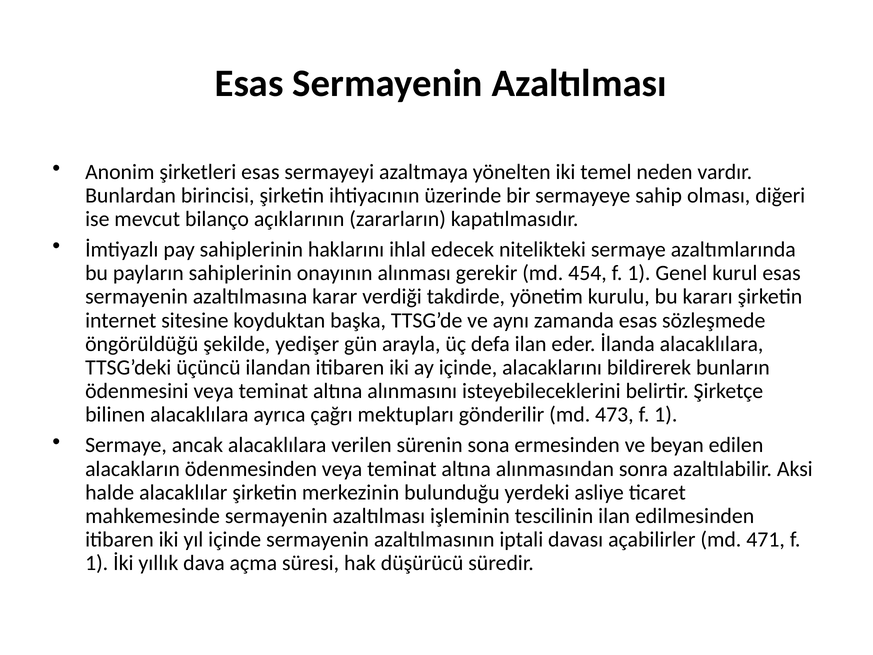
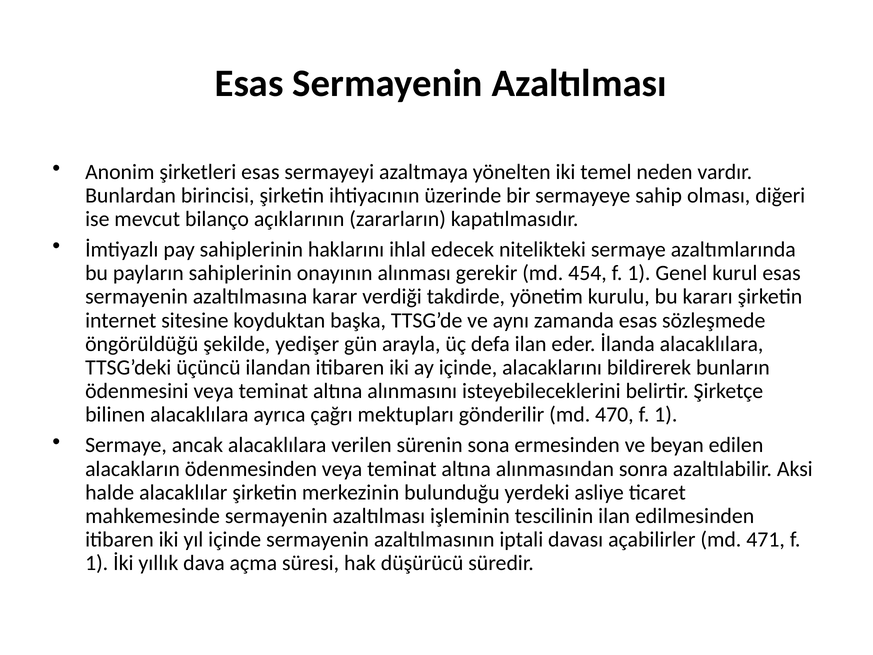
473: 473 -> 470 (614, 415)
